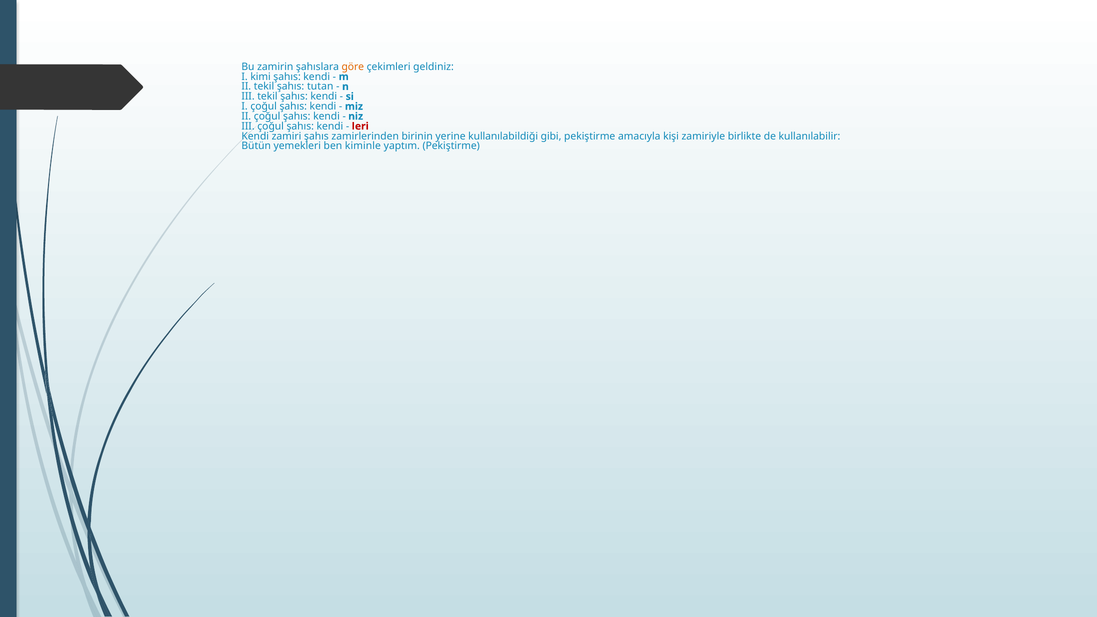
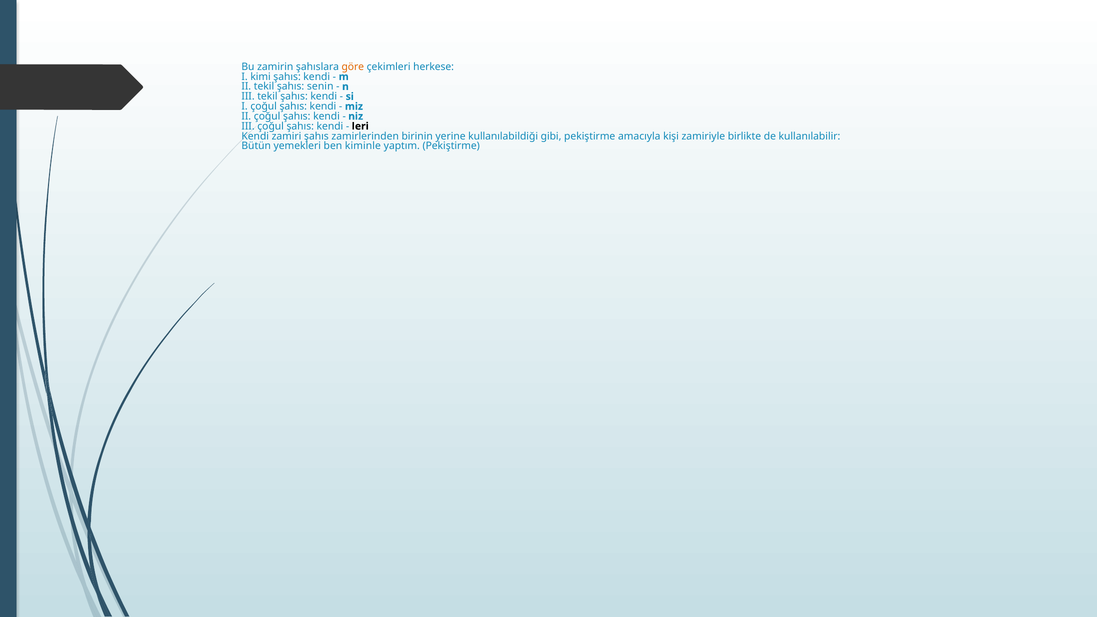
geldiniz: geldiniz -> herkese (434, 67)
tutan: tutan -> senin (320, 87)
leri colour: red -> black (360, 126)
